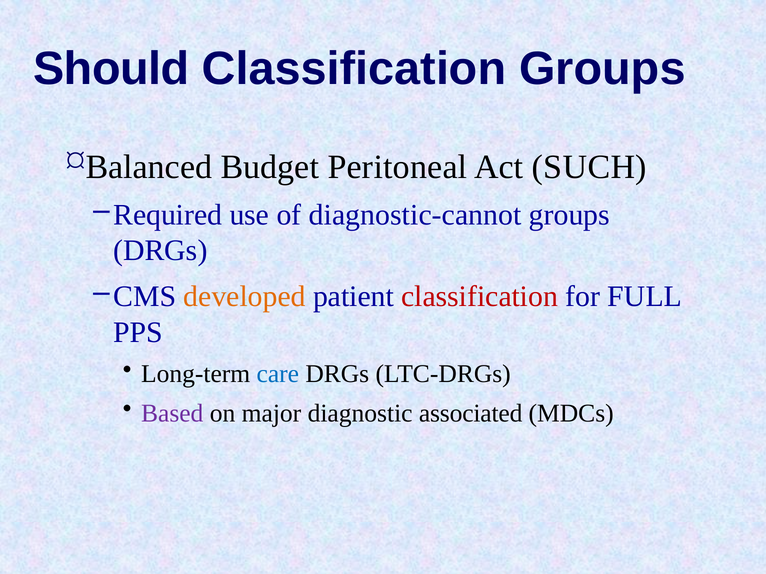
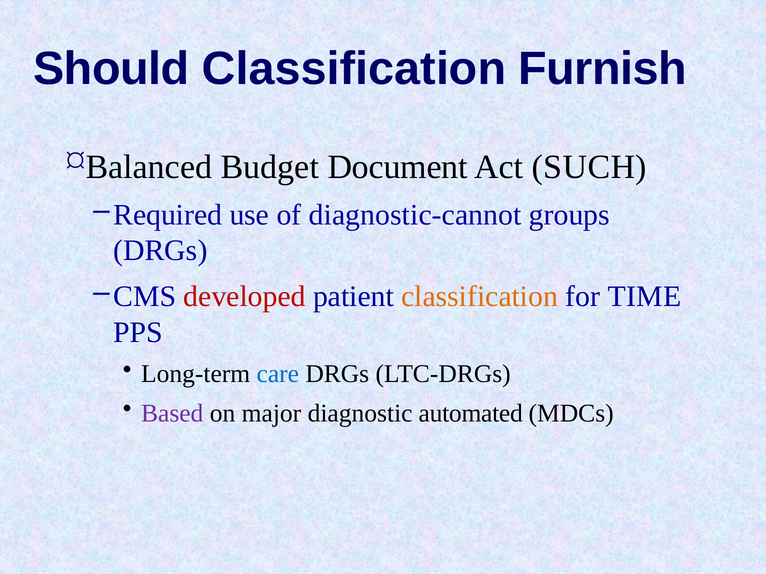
Classification Groups: Groups -> Furnish (603, 69)
Peritoneal: Peritoneal -> Document (398, 167)
developed colour: orange -> red (245, 297)
classification colour: red -> orange (480, 297)
FULL: FULL -> TIME (645, 297)
associated: associated -> automated (471, 413)
